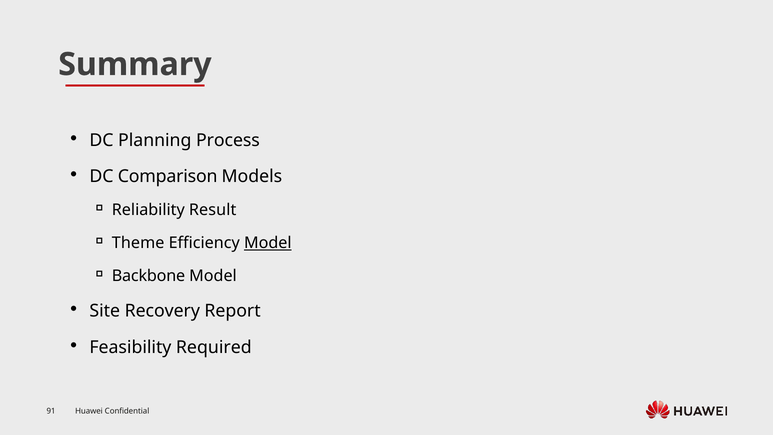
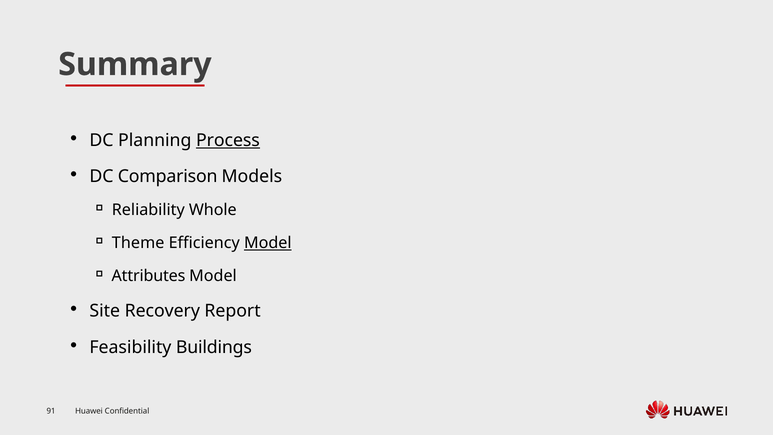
Process underline: none -> present (228, 140)
Result: Result -> Whole (213, 210)
Backbone: Backbone -> Attributes (148, 276)
Required: Required -> Buildings (214, 347)
